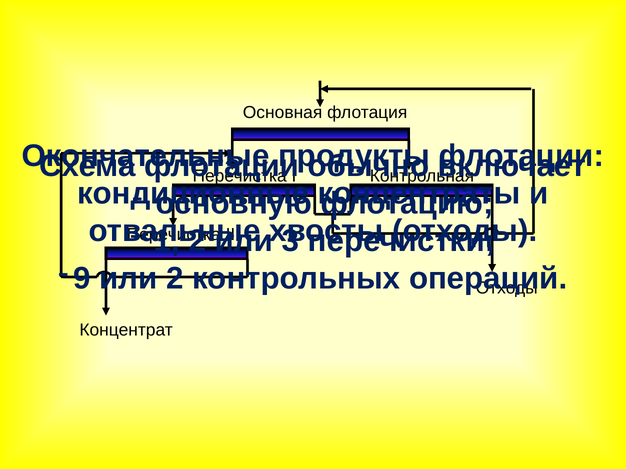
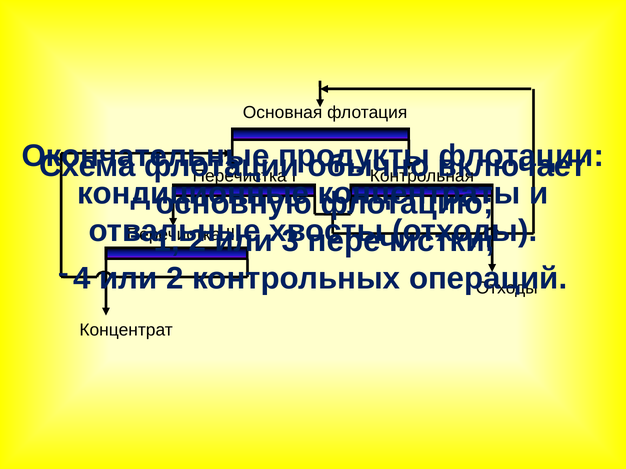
9: 9 -> 4 (82, 279)
